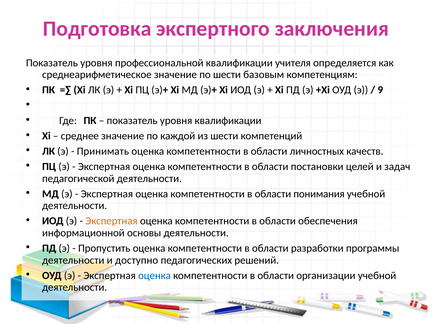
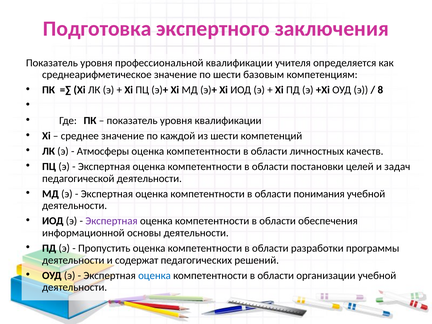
9: 9 -> 8 (380, 90)
Принимать: Принимать -> Атмосферы (103, 151)
Экспертная colour: orange -> purple (111, 221)
доступно: доступно -> содержат (137, 260)
